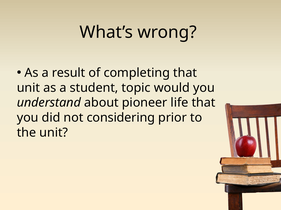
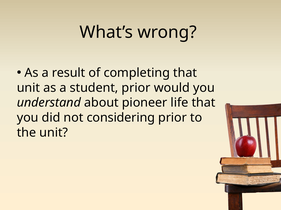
student topic: topic -> prior (136, 88)
